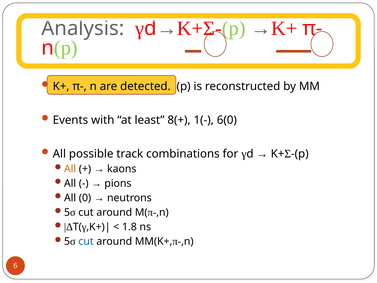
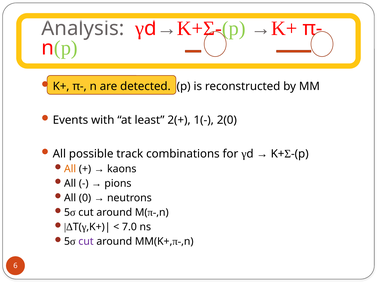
8(+: 8(+ -> 2(+ (179, 120)
6(0: 6(0 -> 2(0 (227, 120)
1.8: 1.8 -> 7.0 (129, 227)
cut colour: blue -> purple (86, 241)
